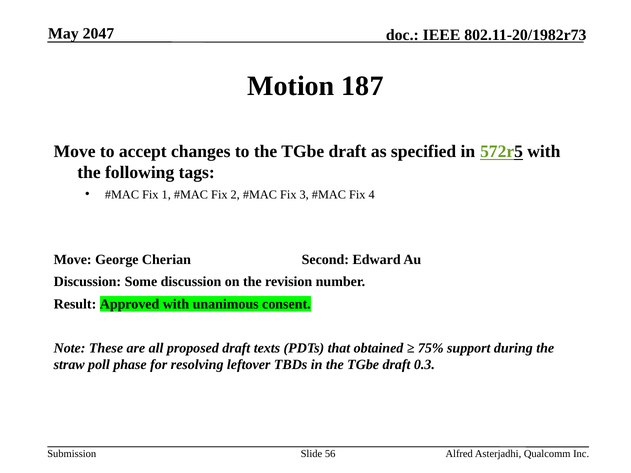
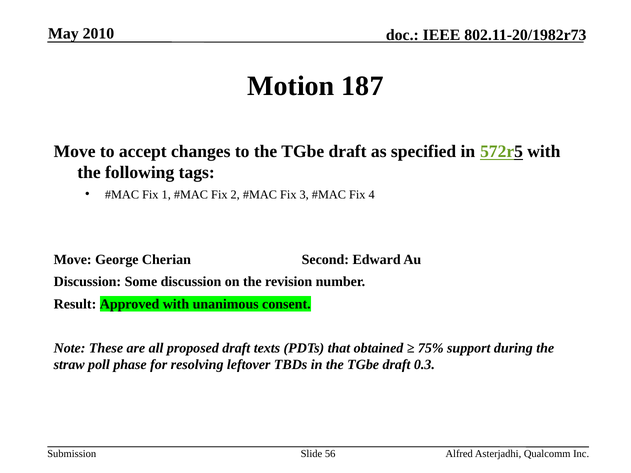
2047: 2047 -> 2010 (98, 33)
